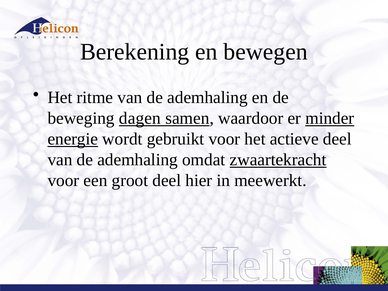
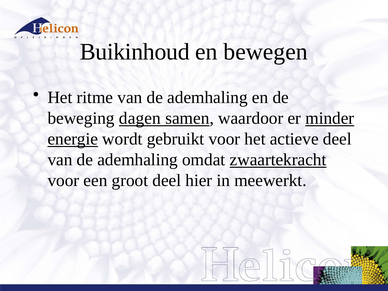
Berekening: Berekening -> Buikinhoud (135, 52)
